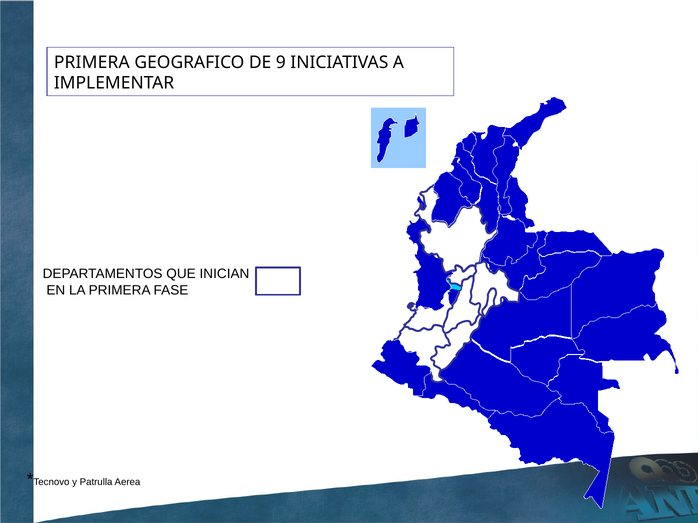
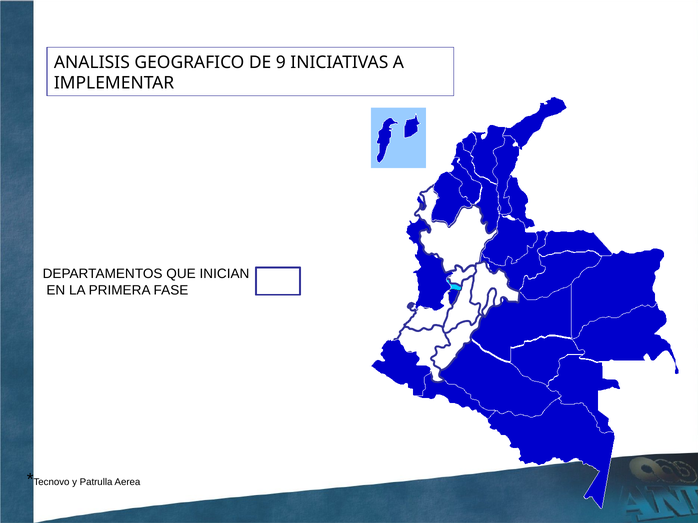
PRIMERA: PRIMERA -> ANALISIS (92, 62)
